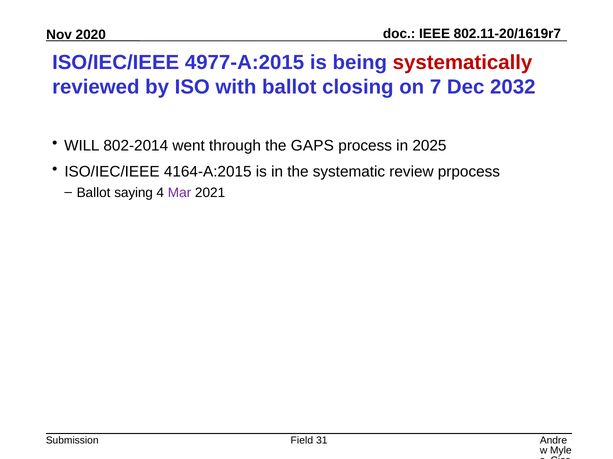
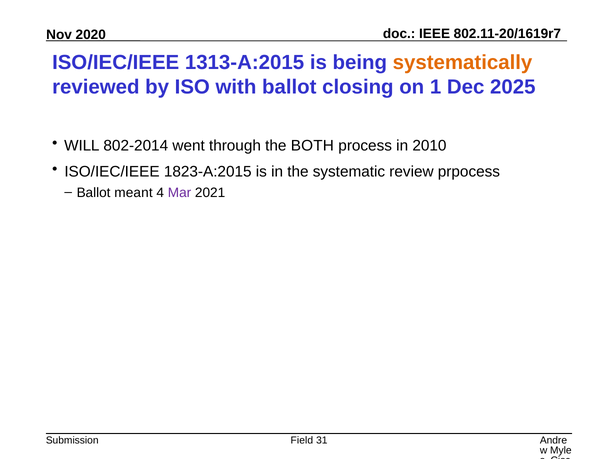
4977-A:2015: 4977-A:2015 -> 1313-A:2015 (245, 63)
systematically colour: red -> orange (463, 63)
7: 7 -> 1 (436, 87)
2032: 2032 -> 2025 (513, 87)
GAPS: GAPS -> BOTH (312, 146)
2025: 2025 -> 2010 (429, 146)
4164-A:2015: 4164-A:2015 -> 1823-A:2015 (208, 172)
saying: saying -> meant (133, 193)
